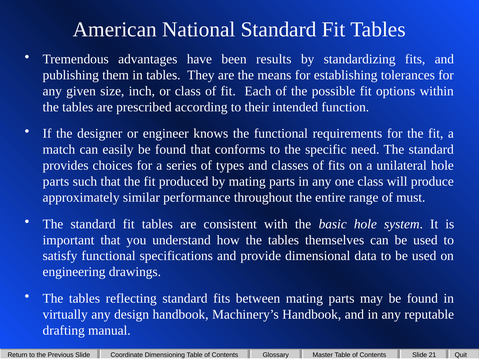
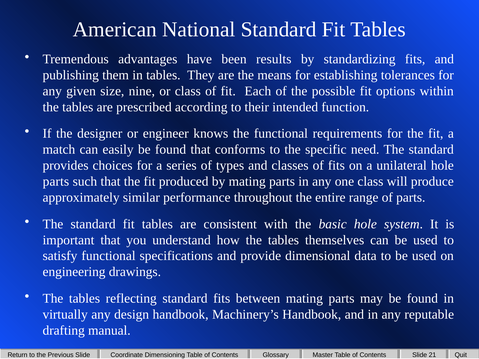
inch: inch -> nine (142, 91)
of must: must -> parts (411, 198)
